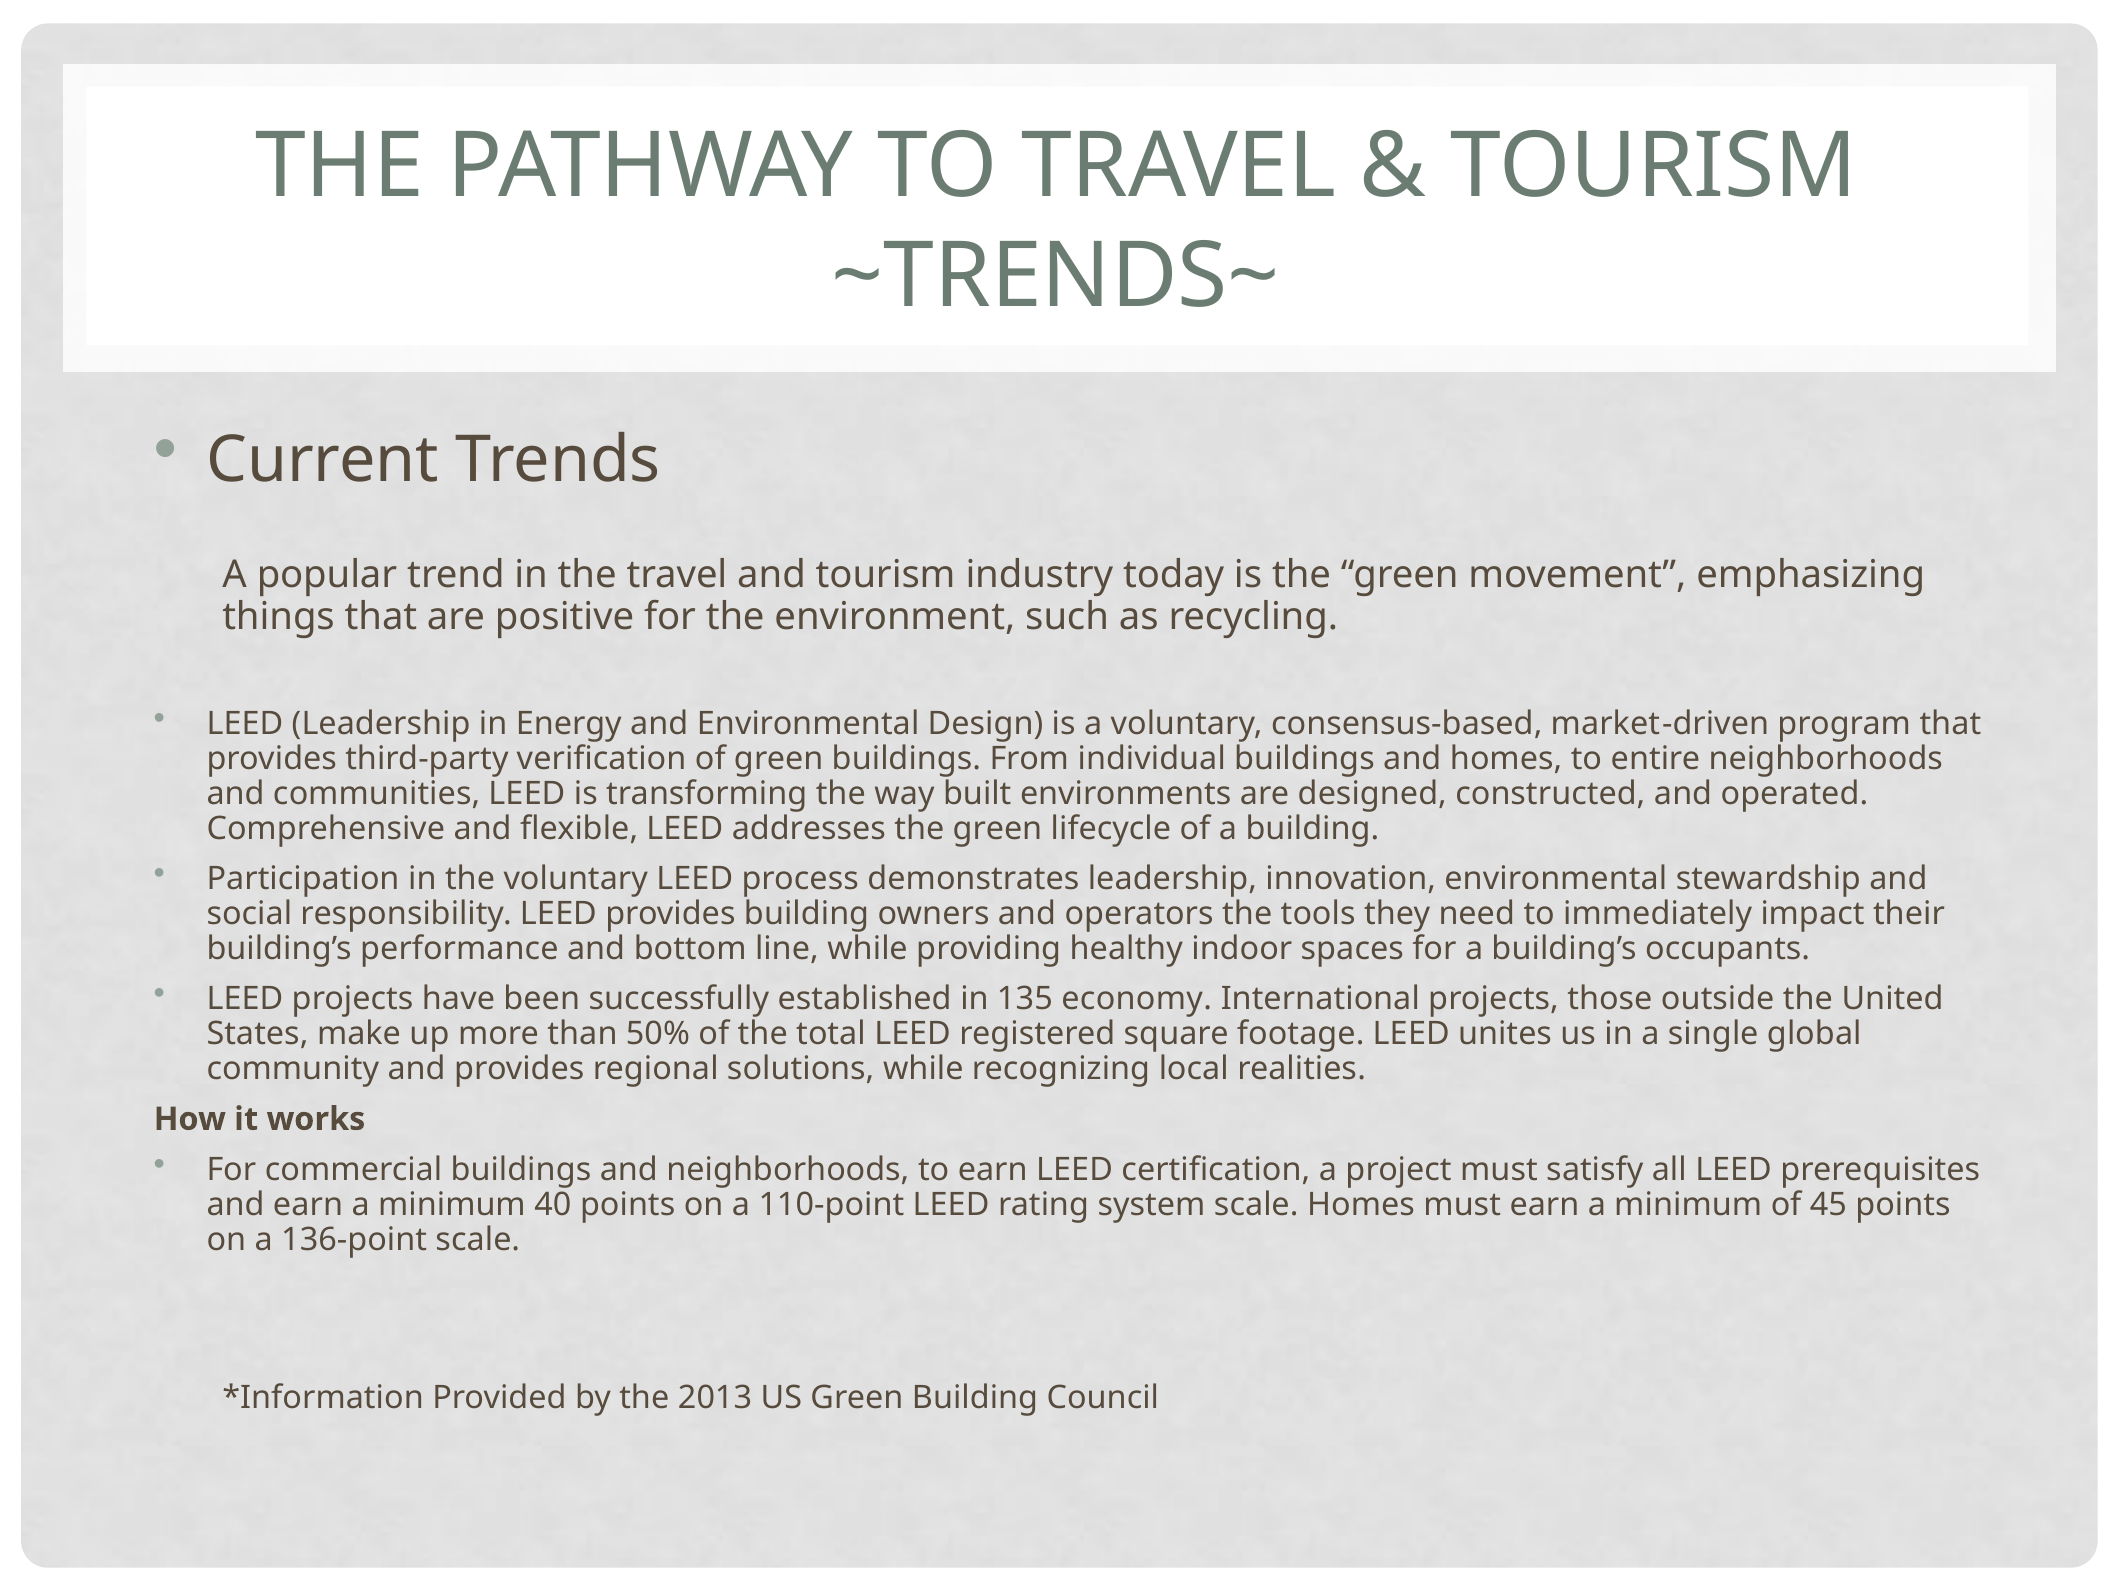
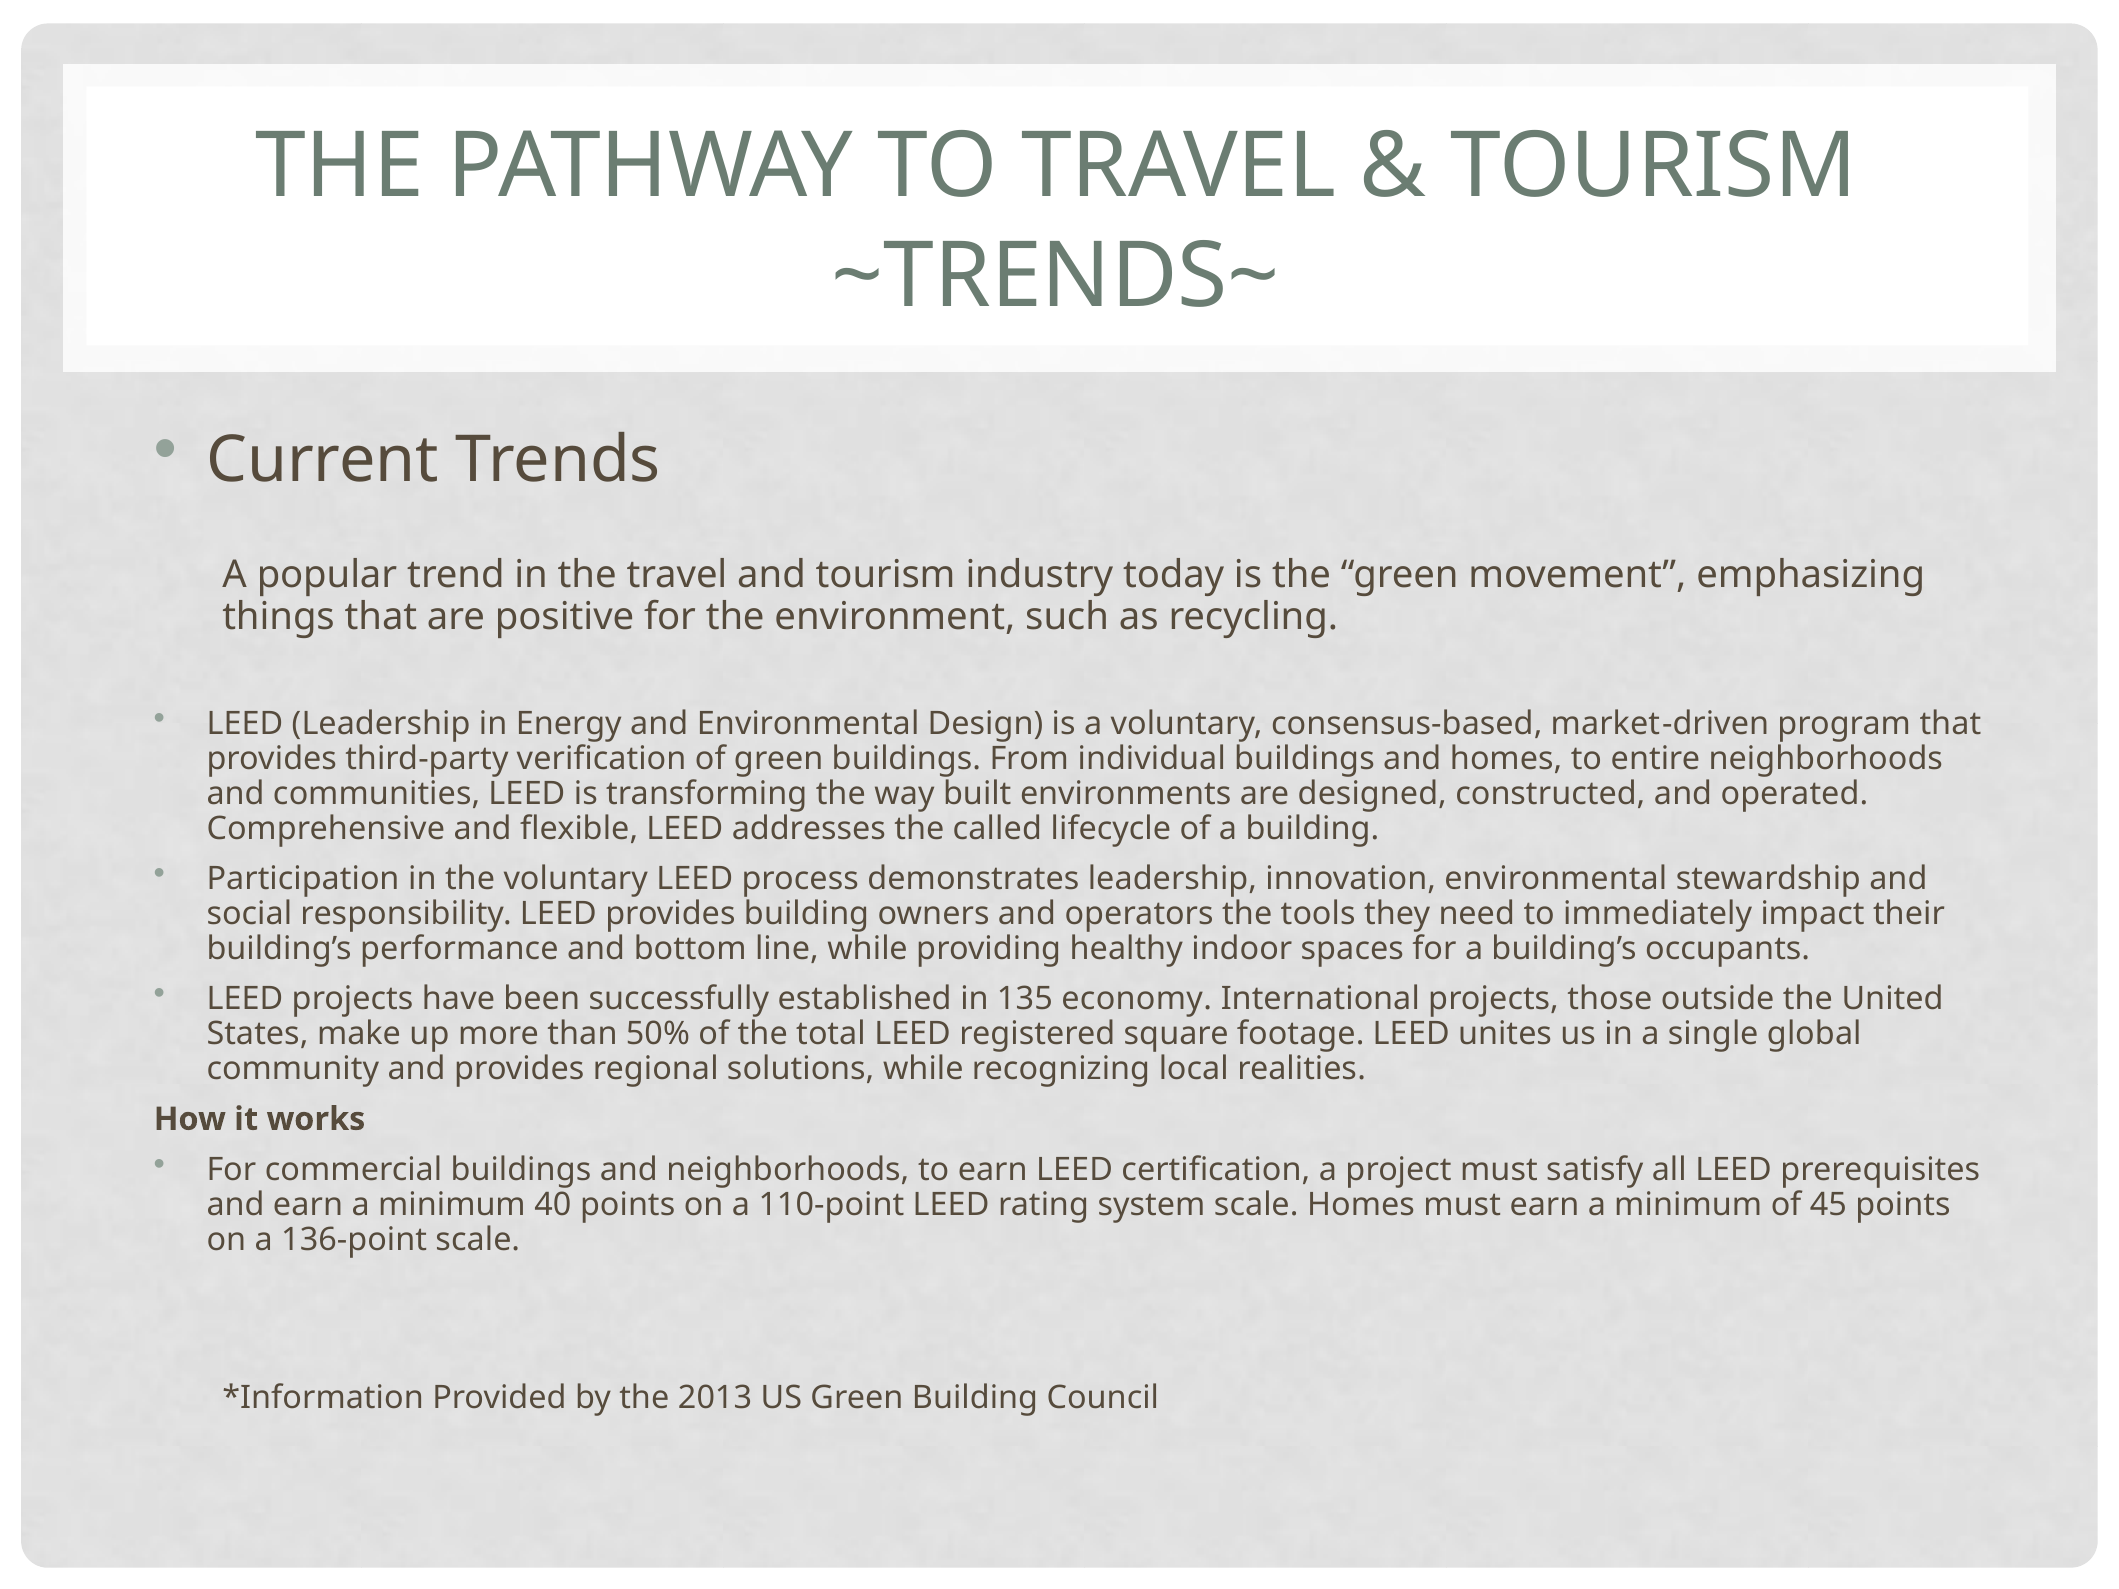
addresses the green: green -> called (997, 829)
